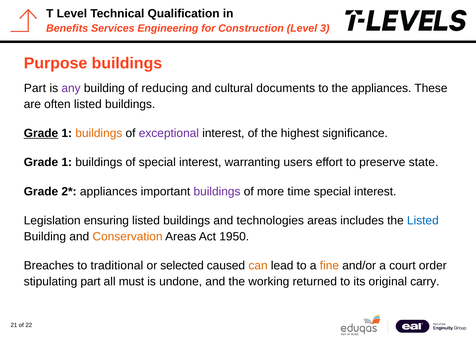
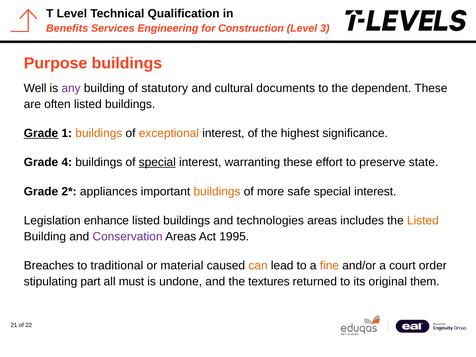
Part: Part -> Well (35, 88)
reducing: reducing -> statutory (165, 88)
the appliances: appliances -> dependent (381, 88)
exceptional colour: purple -> orange (169, 133)
1: 1 -> 4 (67, 162)
special underline: none -> present (157, 162)
warranting users: users -> these (298, 162)
buildings colour: purple -> orange (217, 191)
time: time -> safe (299, 191)
ensuring: ensuring -> enhance (106, 221)
Listed colour: blue -> orange (423, 221)
Conservation colour: orange -> purple (128, 236)
1950: 1950 -> 1995 (234, 236)
selected: selected -> material (182, 266)
working: working -> textures (269, 281)
carry: carry -> them (425, 281)
